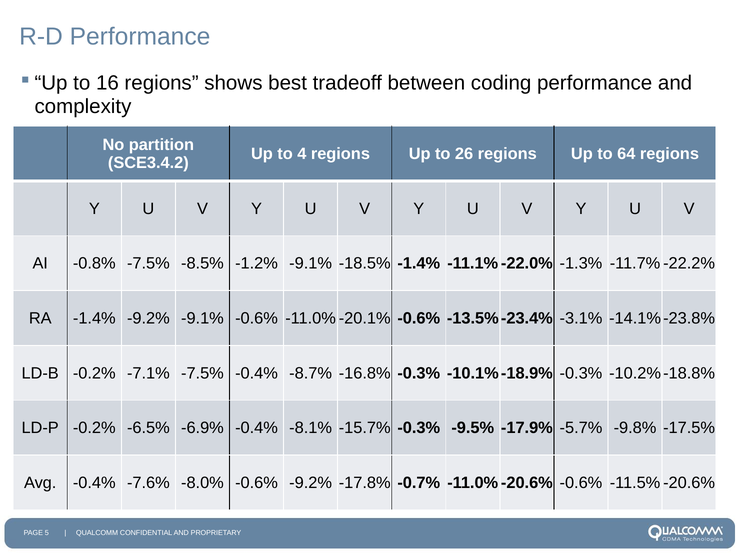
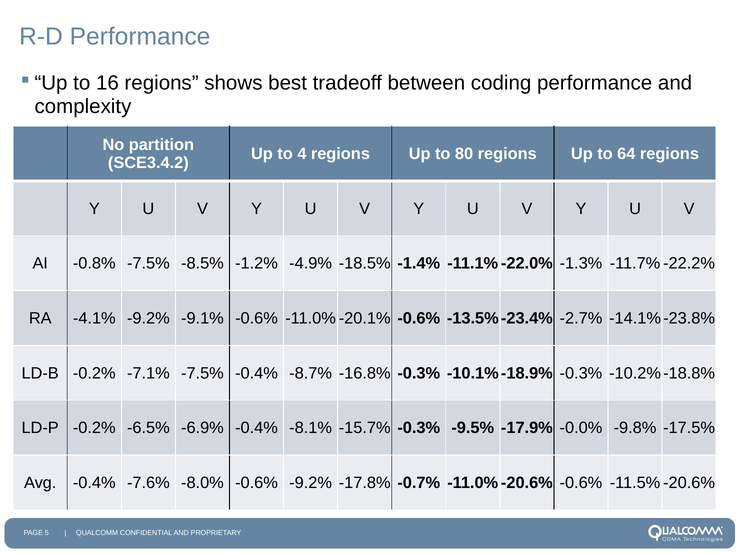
26: 26 -> 80 (464, 154)
-1.2% -9.1%: -9.1% -> -4.9% (311, 264)
RA -1.4%: -1.4% -> -4.1% (94, 319)
-3.1%: -3.1% -> -2.7% (581, 319)
-5.7%: -5.7% -> -0.0% (581, 428)
